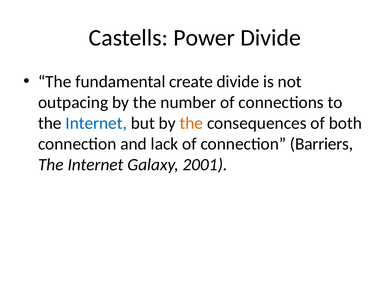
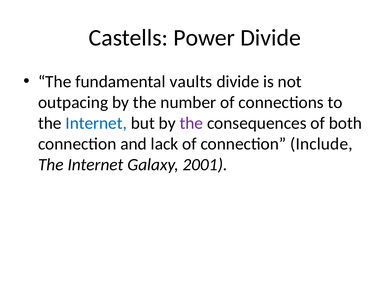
create: create -> vaults (191, 82)
the colour: orange -> purple (191, 123)
Barriers: Barriers -> Include (321, 144)
